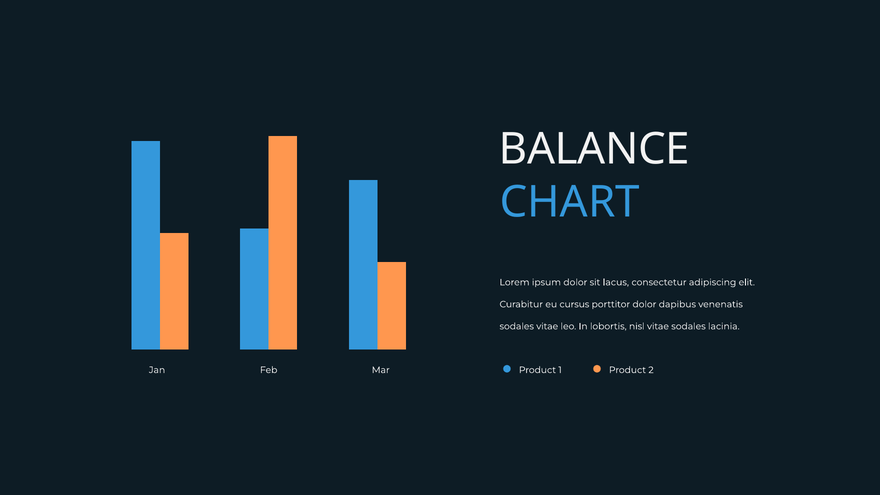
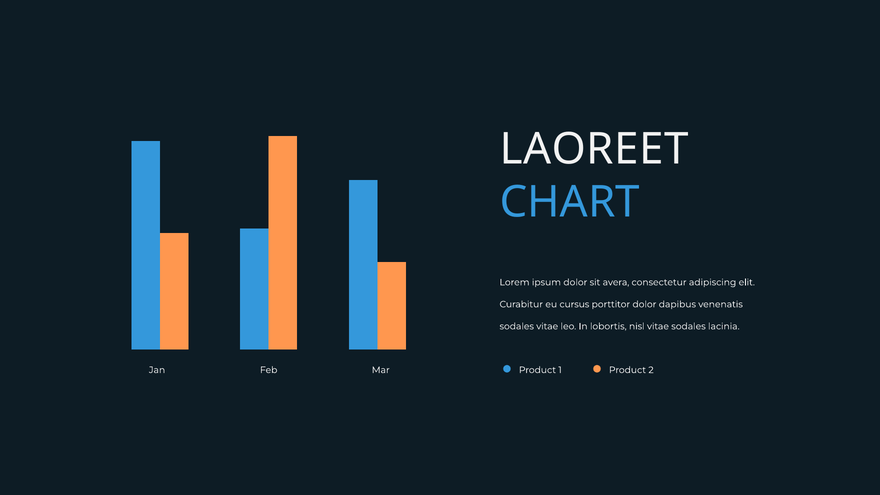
BALANCE: BALANCE -> LAOREET (594, 149)
lacus: lacus -> avera (616, 282)
